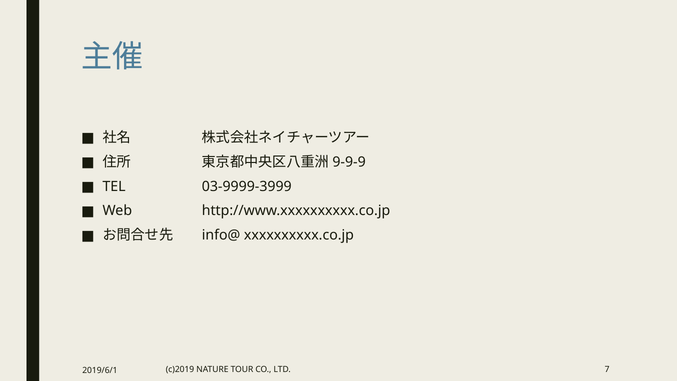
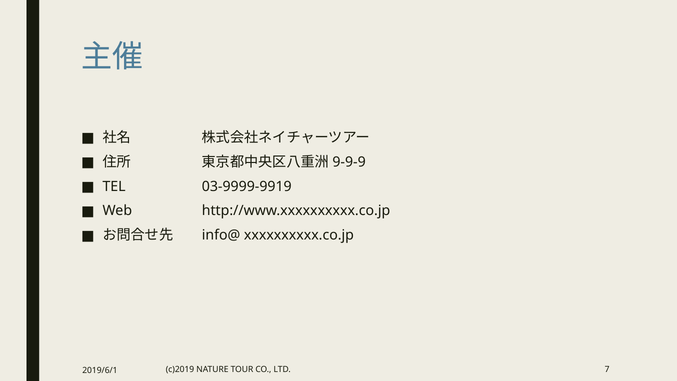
03-9999-3999: 03-9999-3999 -> 03-9999-9919 (247, 186)
